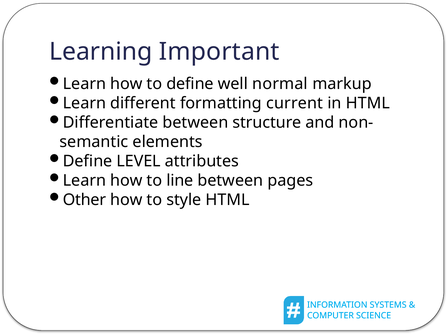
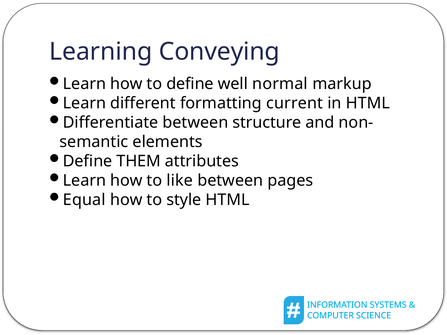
Important: Important -> Conveying (219, 52)
LEVEL: LEVEL -> THEM (139, 161)
line: line -> like (180, 181)
Other: Other -> Equal (84, 200)
